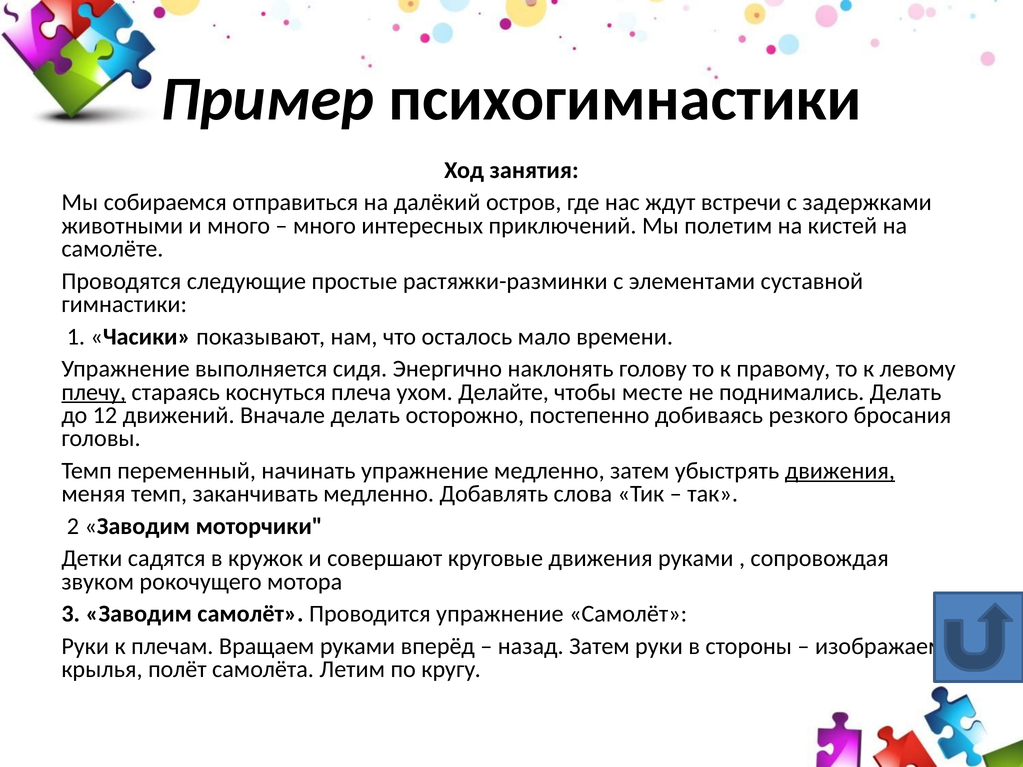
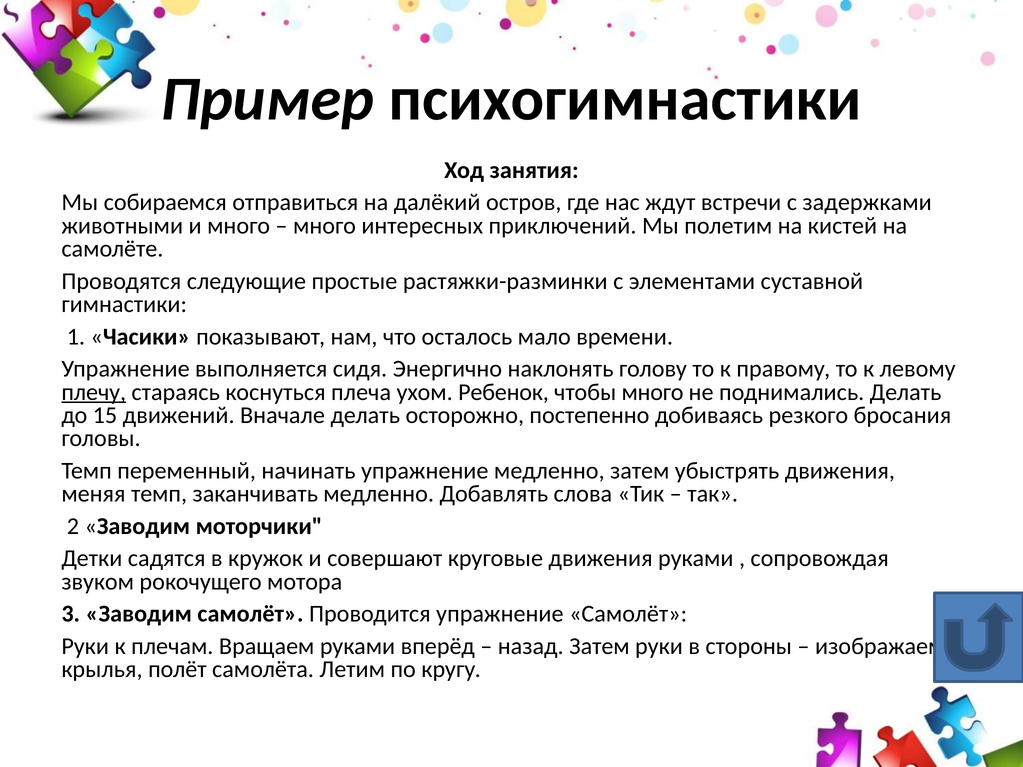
Делайте: Делайте -> Ребенок (504, 392)
чтобы месте: месте -> много (653, 392)
12: 12 -> 15 (105, 415)
движения underline: present -> none (840, 471)
